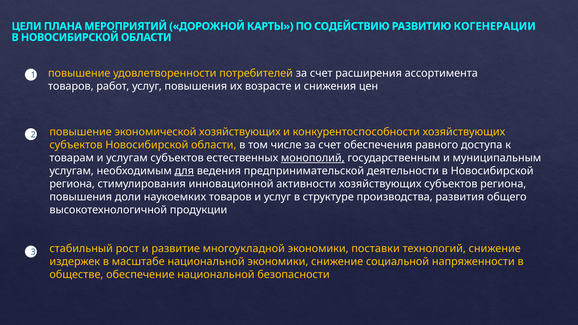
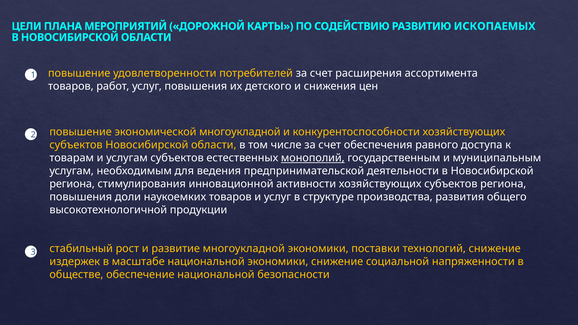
КОГЕНЕРАЦИИ: КОГЕНЕРАЦИИ -> ИСКОПАЕМЫХ (495, 26)
возрасте: возрасте -> детского (268, 86)
экономической хозяйствующих: хозяйствующих -> многоукладной (240, 132)
для underline: present -> none (184, 171)
